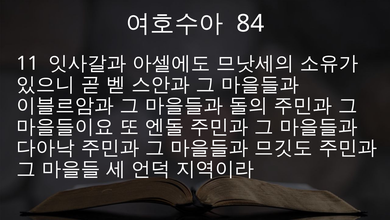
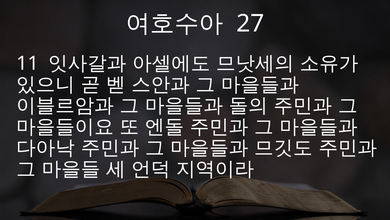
84: 84 -> 27 (250, 23)
